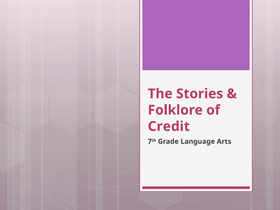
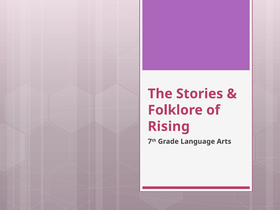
Credit: Credit -> Rising (169, 126)
